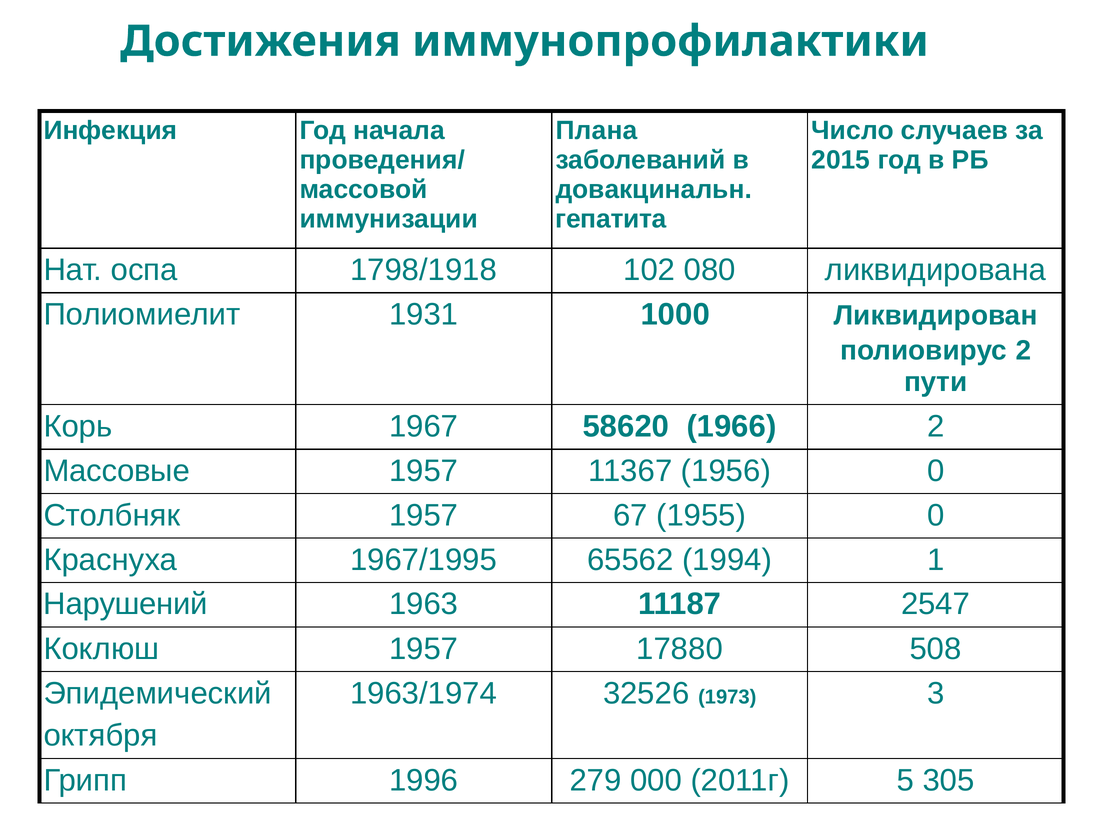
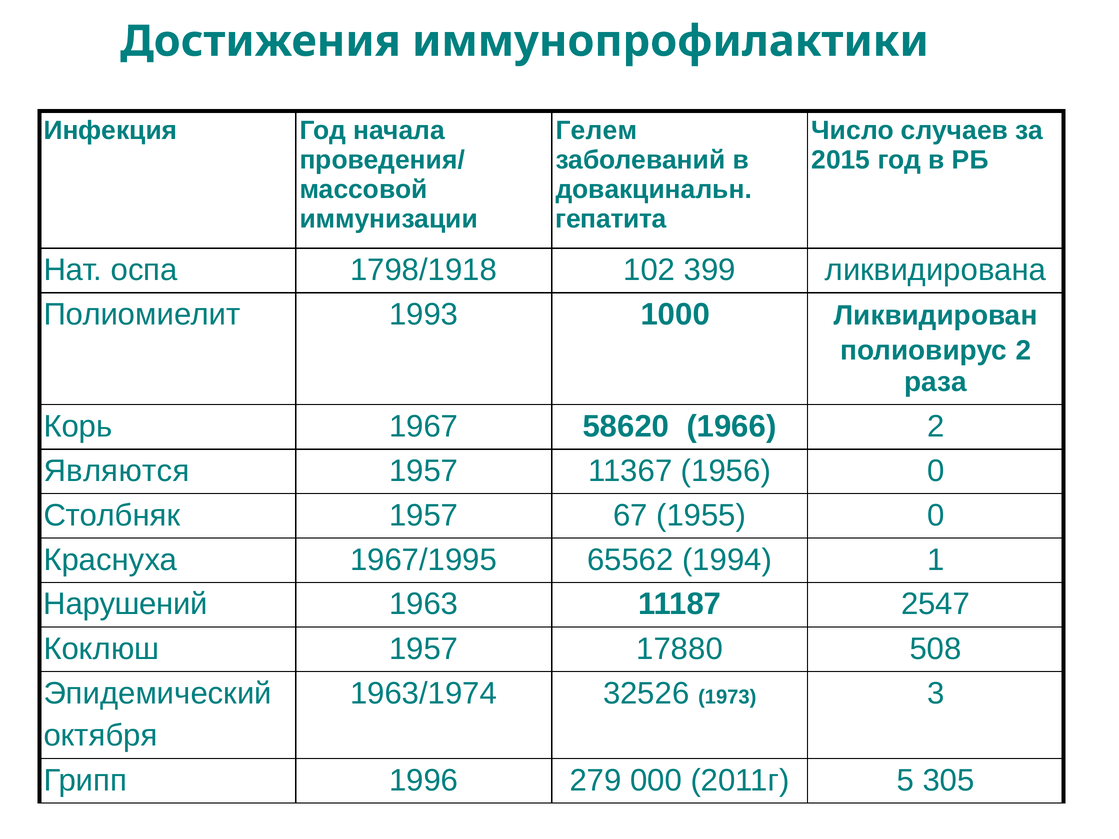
Плана: Плана -> Гелем (597, 130)
080: 080 -> 399 (710, 270)
1931: 1931 -> 1993 (424, 315)
пути: пути -> раза (936, 382)
Массовые: Массовые -> Являются (116, 471)
